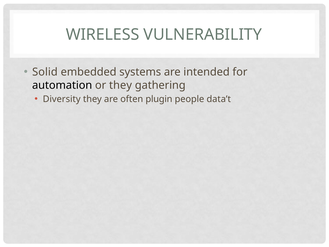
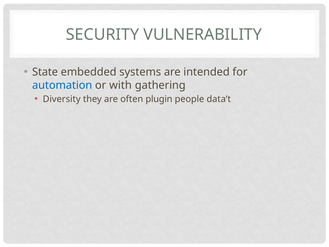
WIRELESS: WIRELESS -> SECURITY (102, 34)
Solid: Solid -> State (45, 72)
automation colour: black -> blue (62, 85)
or they: they -> with (121, 85)
